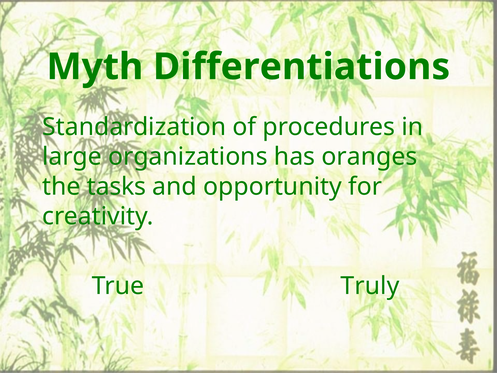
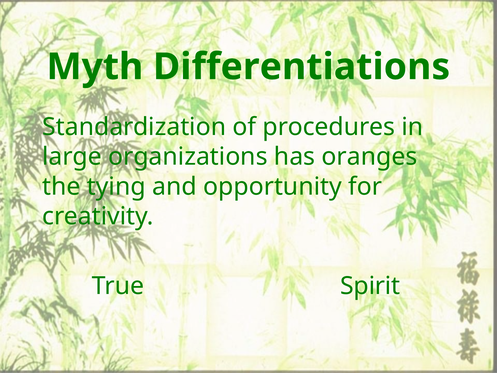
tasks: tasks -> tying (116, 186)
Truly: Truly -> Spirit (370, 286)
